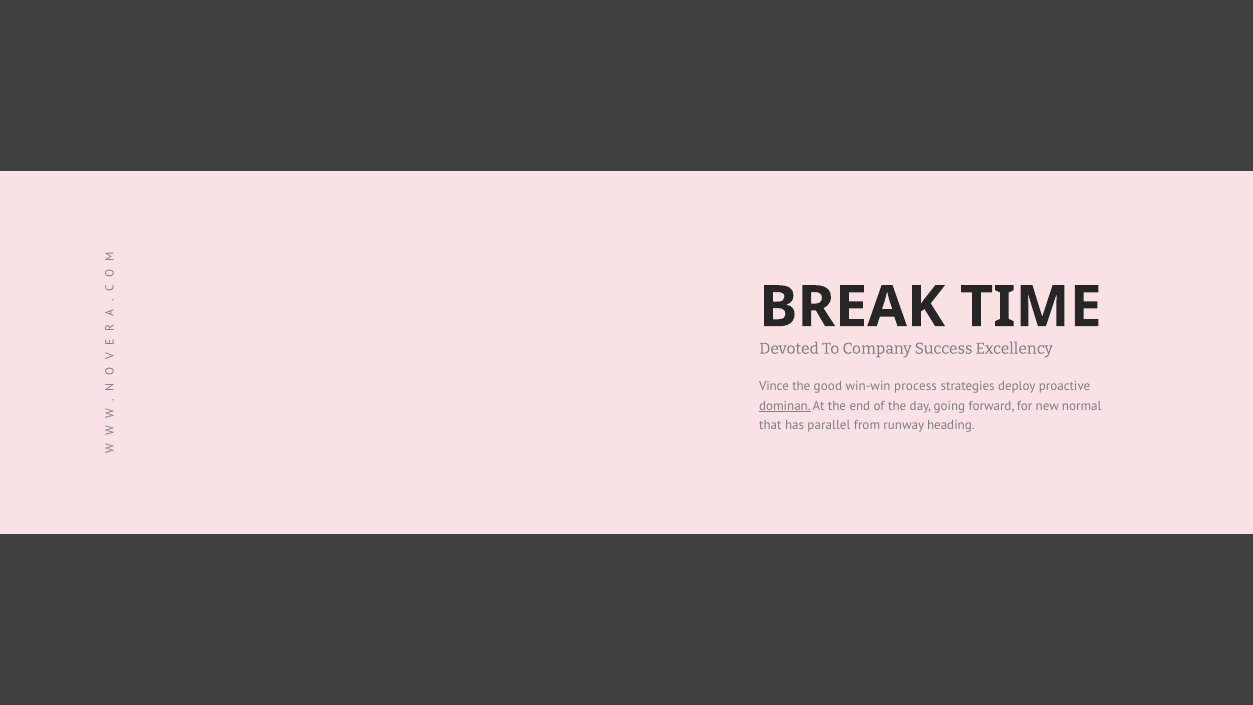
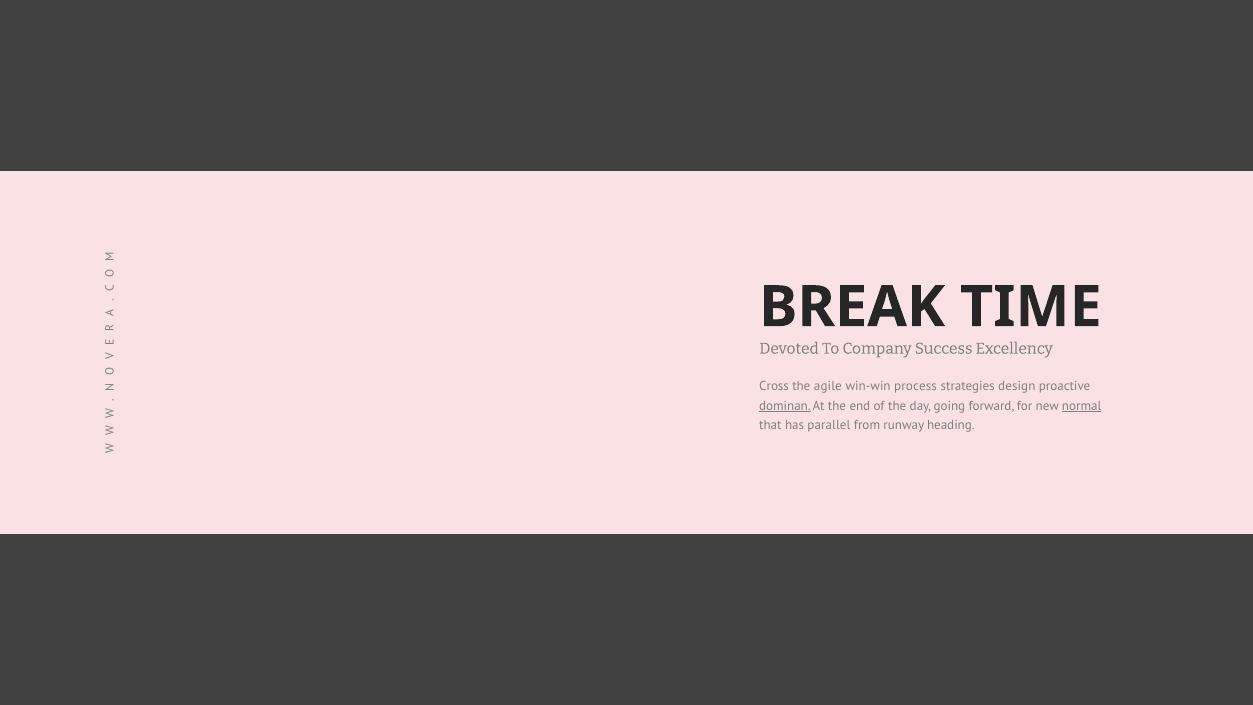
Vince: Vince -> Cross (774, 386)
good: good -> agile (828, 386)
deploy: deploy -> design (1017, 386)
normal underline: none -> present (1082, 406)
